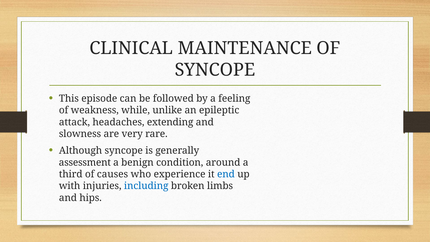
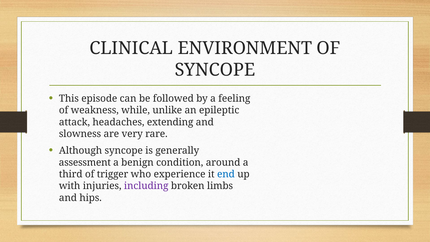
MAINTENANCE: MAINTENANCE -> ENVIRONMENT (245, 48)
causes: causes -> trigger (113, 174)
including colour: blue -> purple (146, 186)
